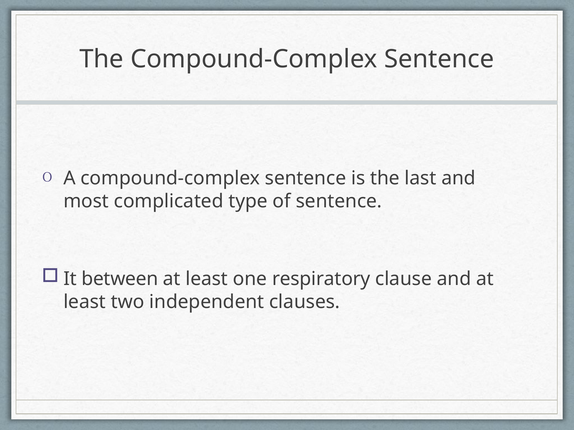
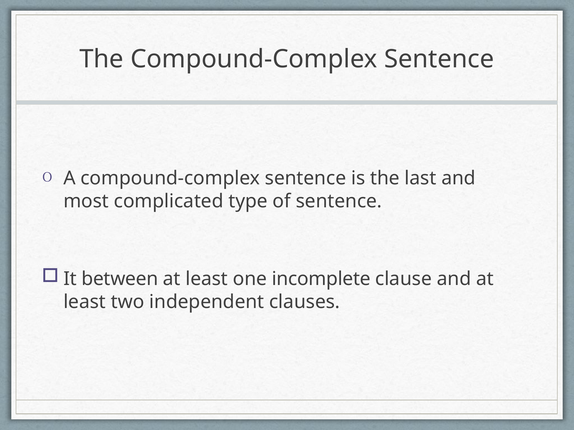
respiratory: respiratory -> incomplete (321, 279)
